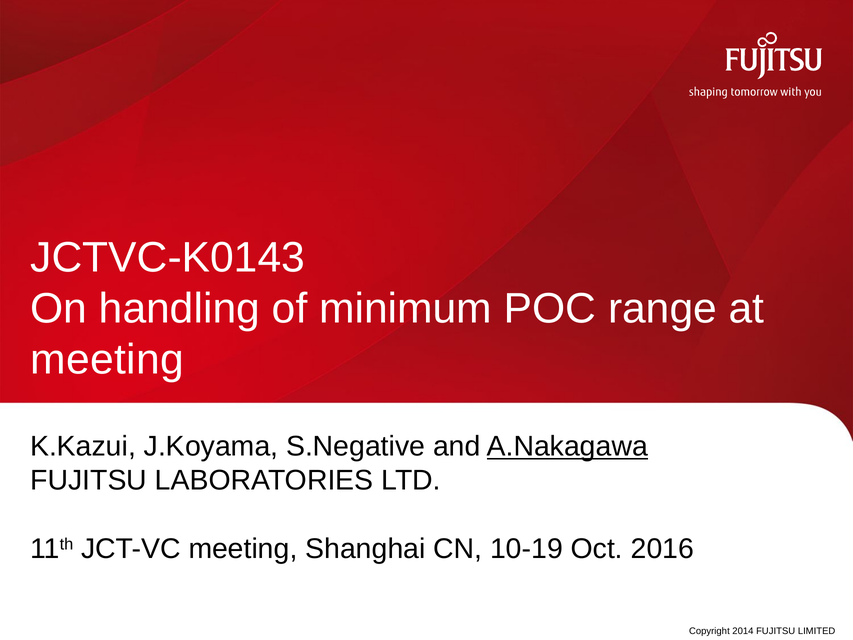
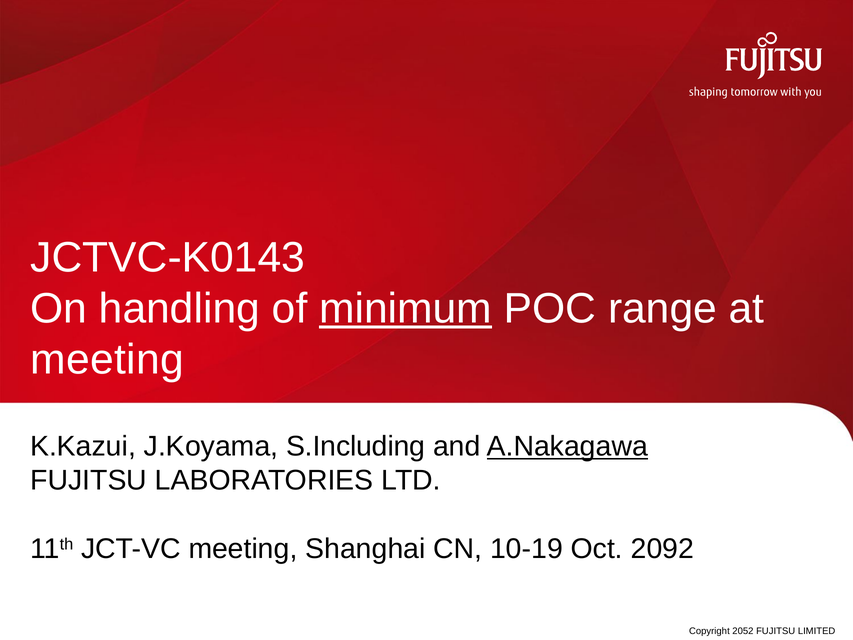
minimum underline: none -> present (406, 309)
S.Negative: S.Negative -> S.Including (356, 446)
2016: 2016 -> 2092 (662, 549)
2014: 2014 -> 2052 (743, 631)
